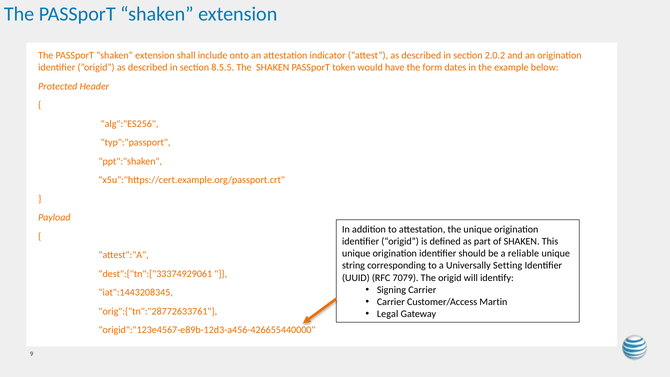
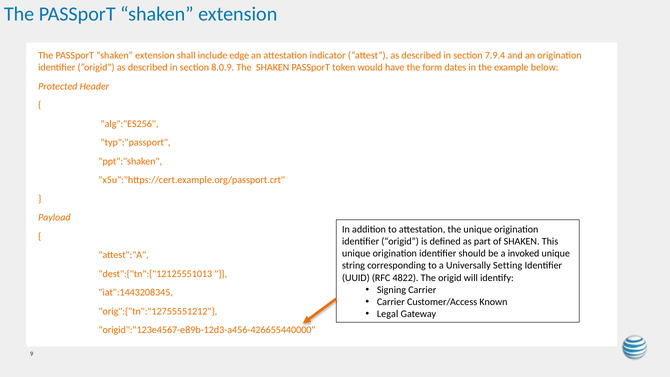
onto: onto -> edge (239, 55)
2.0.2: 2.0.2 -> 7.9.4 (495, 55)
8.5.5: 8.5.5 -> 8.0.9 (223, 67)
reliable: reliable -> invoked (524, 254)
dest":{"tn":["33374929061: dest":{"tn":["33374929061 -> dest":{"tn":["12125551013 (155, 274)
7079: 7079 -> 4822 (406, 278)
Martin: Martin -> Known (493, 302)
orig":{"tn":"28772633761: orig":{"tn":"28772633761 -> orig":{"tn":"12755551212 (158, 311)
